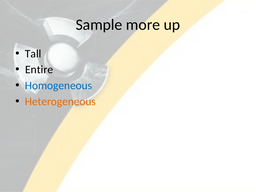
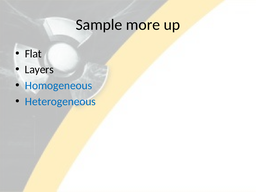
Tall: Tall -> Flat (33, 54)
Entire: Entire -> Layers (39, 70)
Heterogeneous colour: orange -> blue (60, 102)
